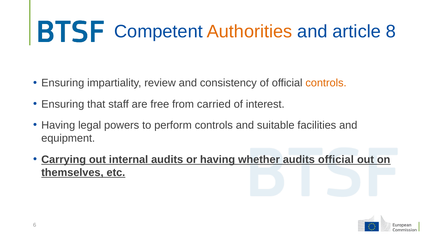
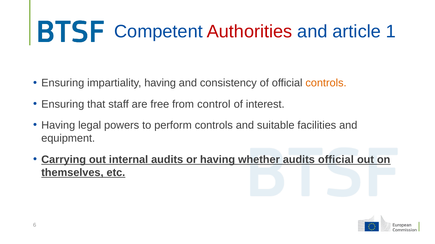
Authorities colour: orange -> red (250, 31)
8: 8 -> 1 (391, 31)
impartiality review: review -> having (160, 83)
carried: carried -> control (214, 104)
